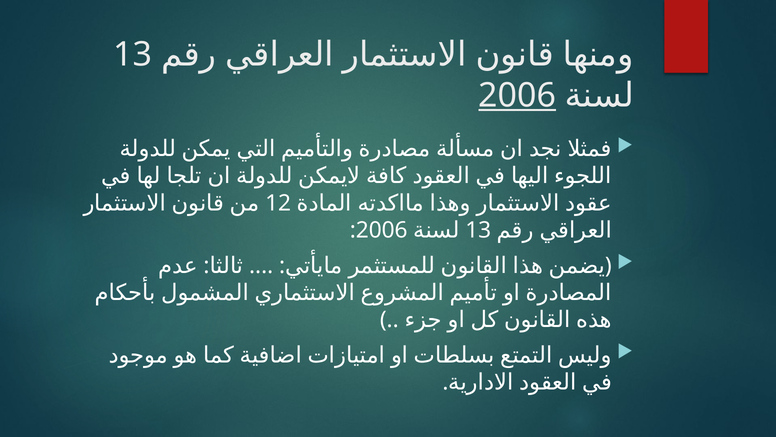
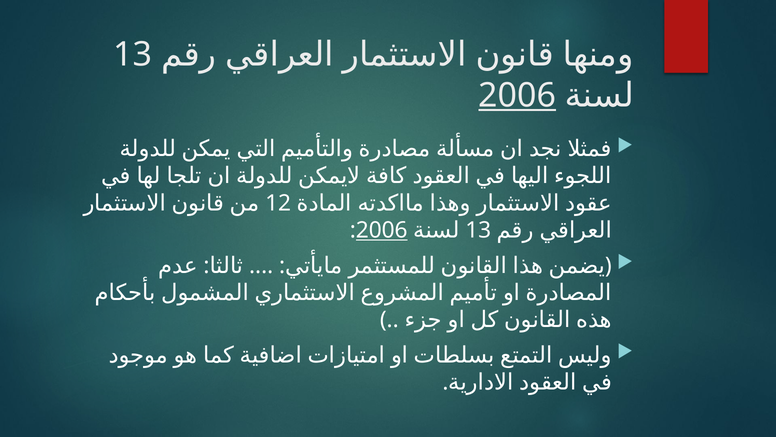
2006 underline: none -> present (382, 230)
